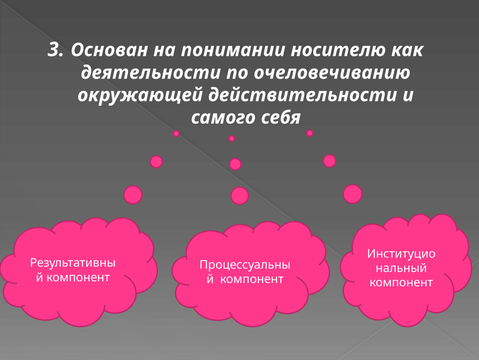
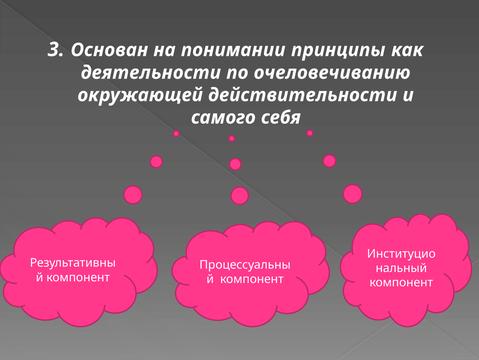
носителю: носителю -> принципы (338, 50)
